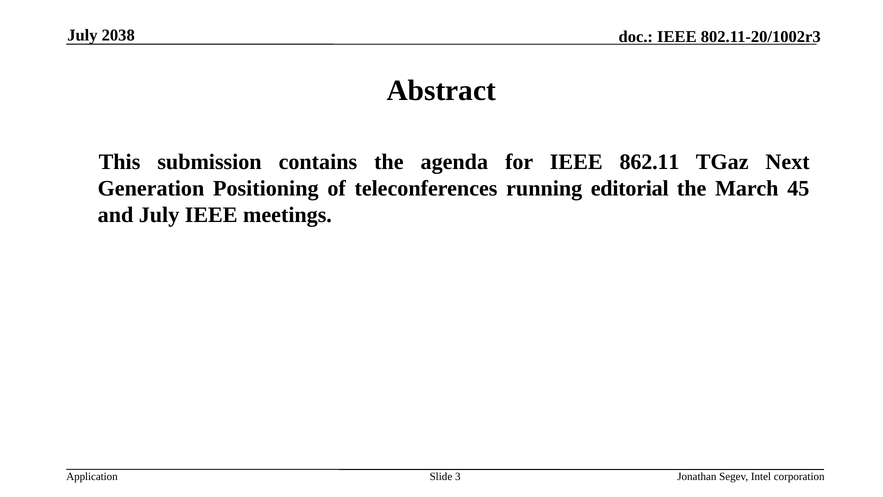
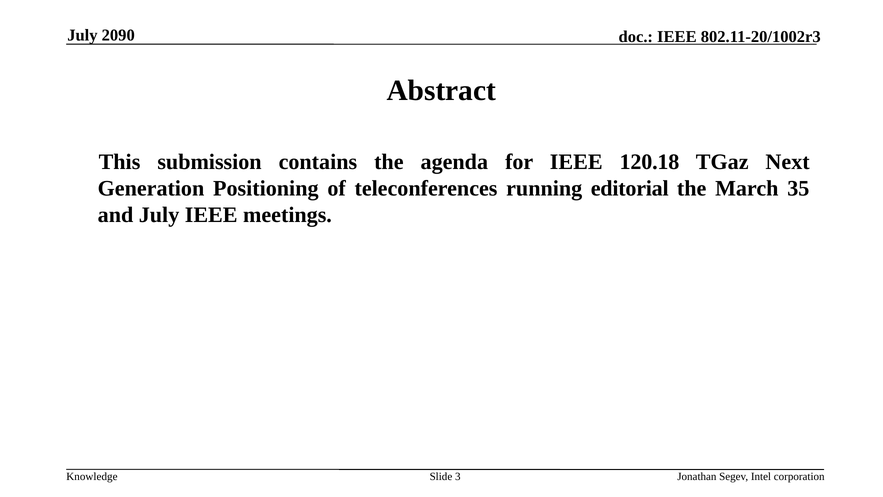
2038: 2038 -> 2090 (118, 35)
862.11: 862.11 -> 120.18 (649, 162)
45: 45 -> 35 (798, 188)
Application: Application -> Knowledge (92, 476)
